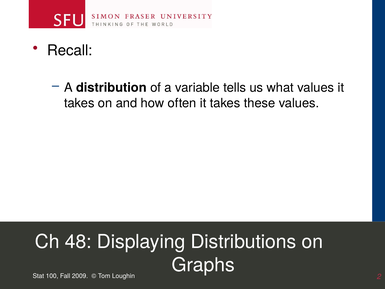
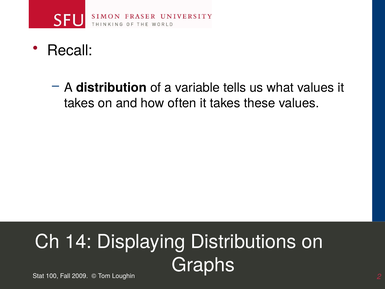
48: 48 -> 14 (78, 242)
